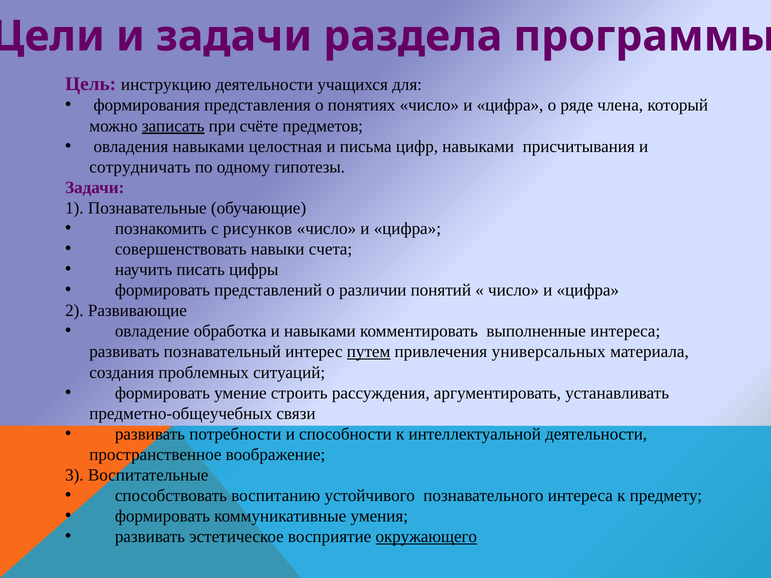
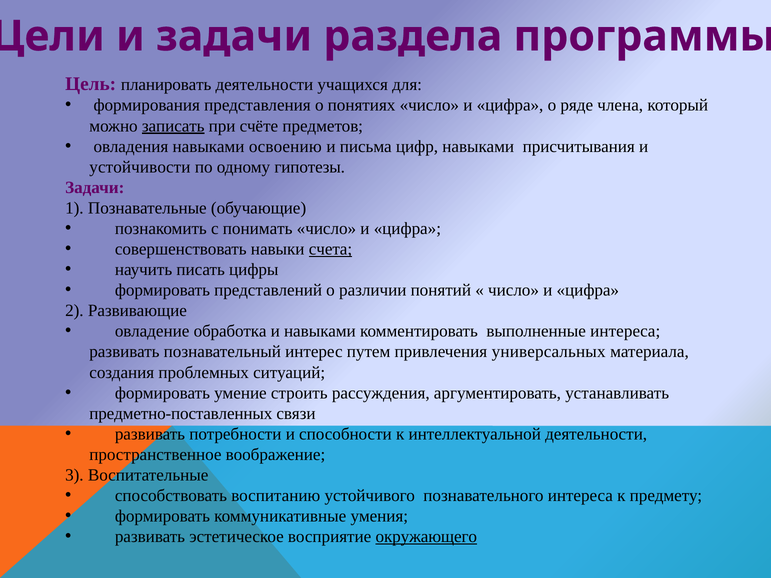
инструкцию: инструкцию -> планировать (166, 84)
целостная: целостная -> освоению (285, 146)
сотрудничать: сотрудничать -> устойчивости (140, 167)
рисунков: рисунков -> понимать (258, 229)
счета underline: none -> present (330, 249)
путем underline: present -> none (369, 352)
предметно-общеучебных: предметно-общеучебных -> предметно-поставленных (181, 414)
